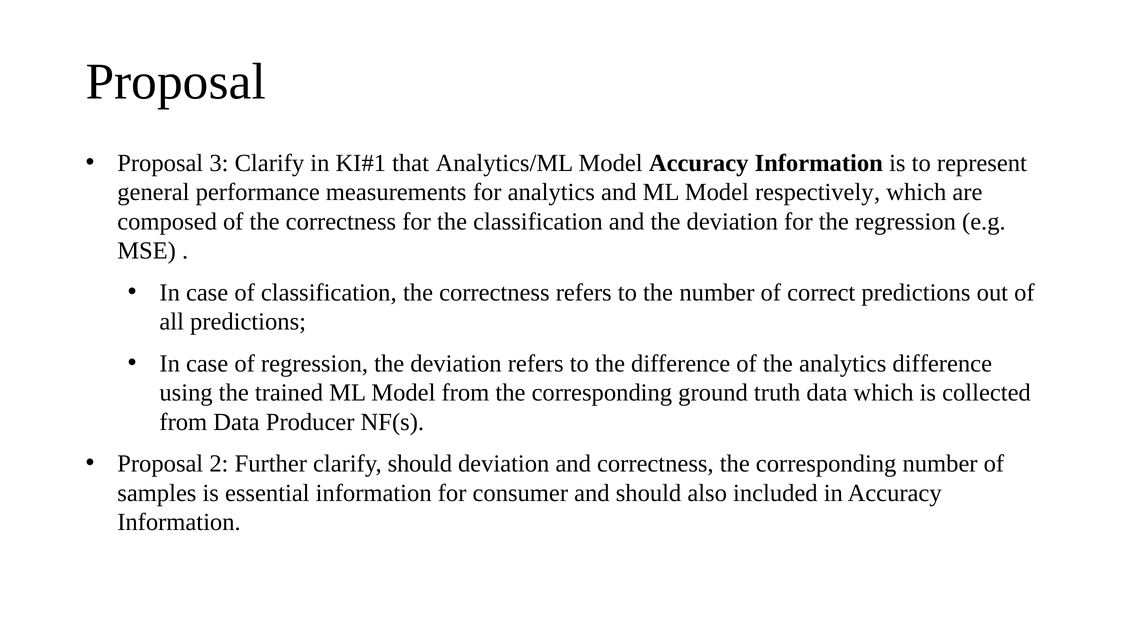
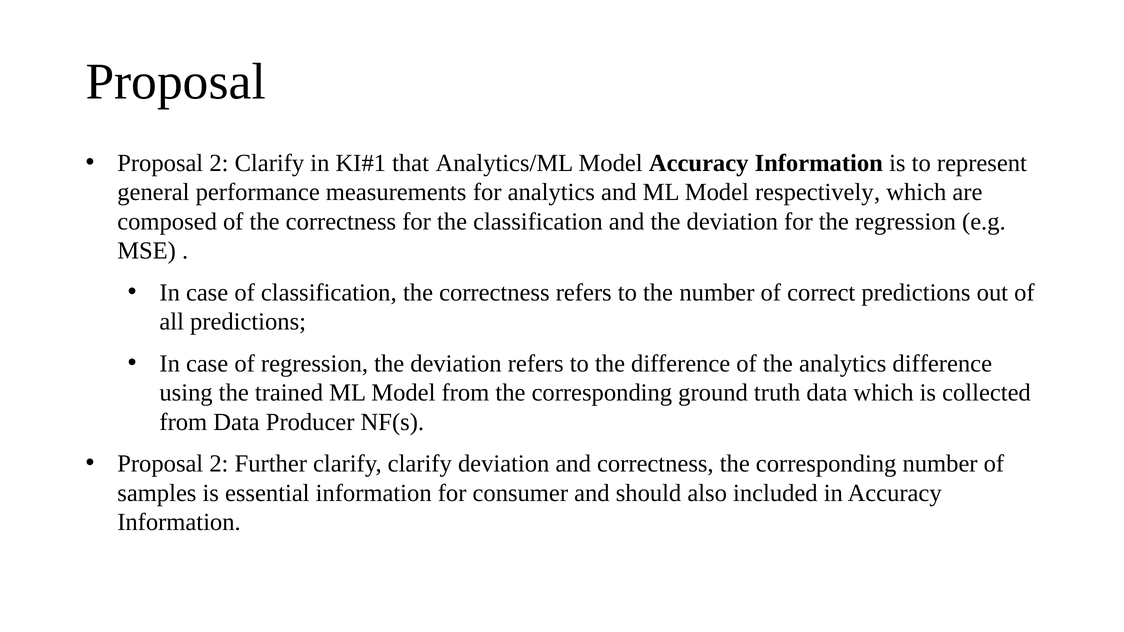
3: 3 -> 2 (219, 163)
clarify should: should -> clarify (420, 464)
